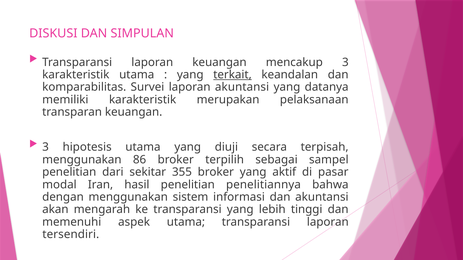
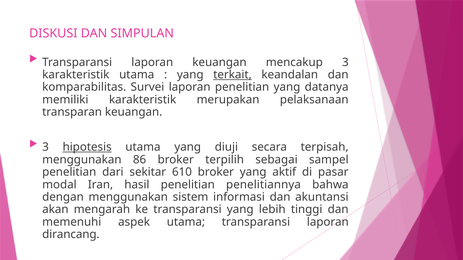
laporan akuntansi: akuntansi -> penelitian (242, 87)
hipotesis underline: none -> present (87, 147)
355: 355 -> 610 (182, 172)
tersendiri: tersendiri -> dirancang (71, 235)
